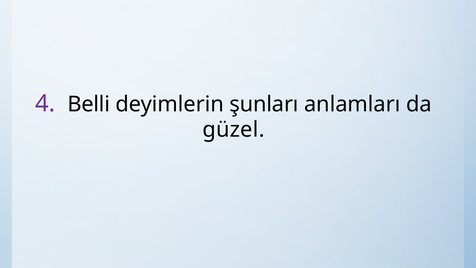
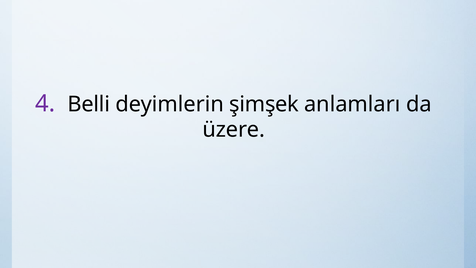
şunları: şunları -> şimşek (264, 104)
güzel: güzel -> üzere (234, 129)
